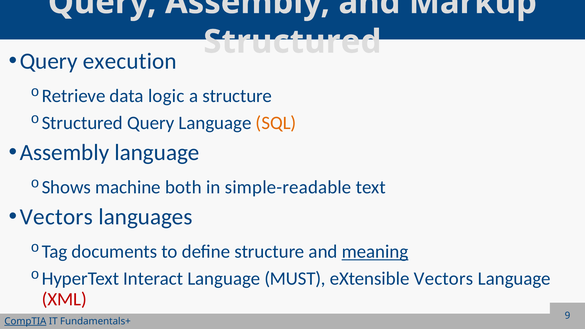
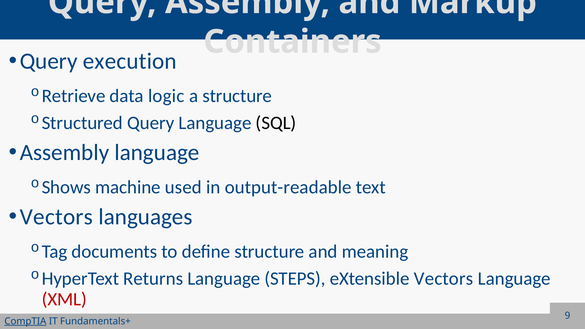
Structured: Structured -> Containers (292, 42)
SQL colour: orange -> black (276, 123)
both: both -> used (183, 187)
simple-readable: simple-readable -> output-readable (288, 187)
meaning underline: present -> none (375, 252)
Interact: Interact -> Returns (153, 279)
MUST: MUST -> STEPS (295, 279)
